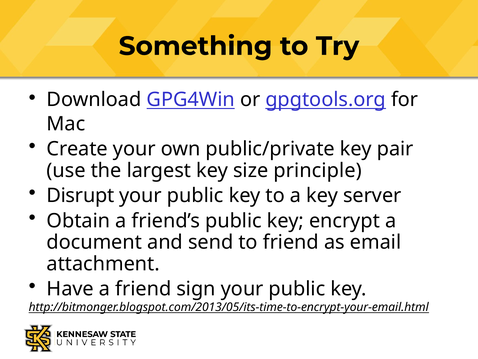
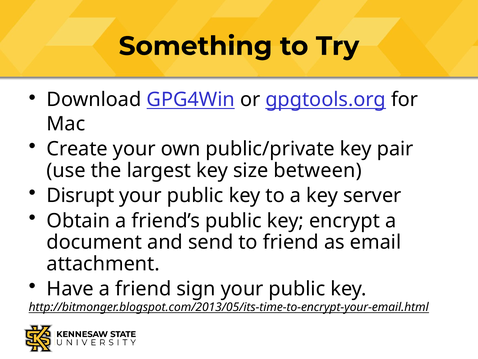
principle: principle -> between (318, 170)
